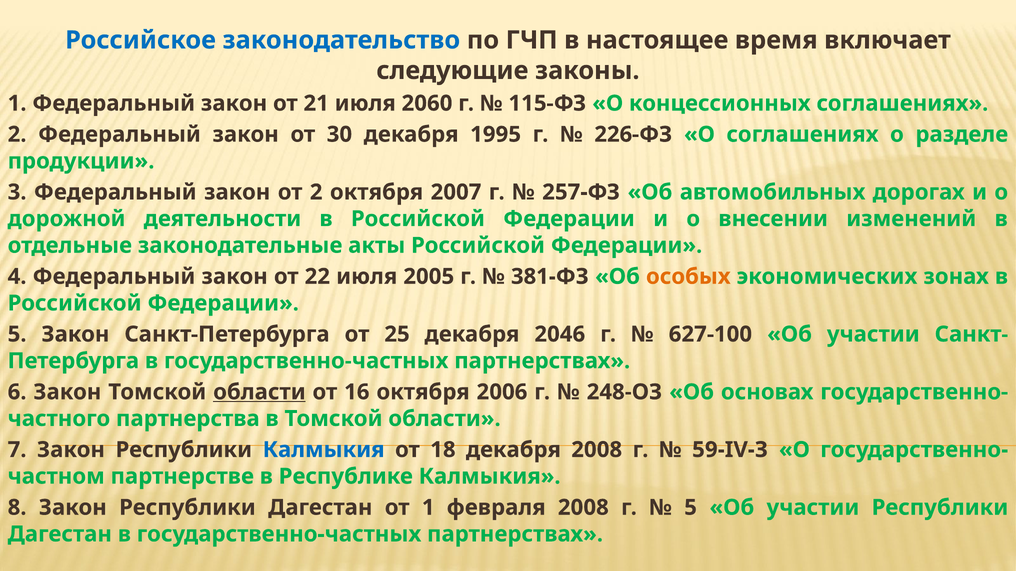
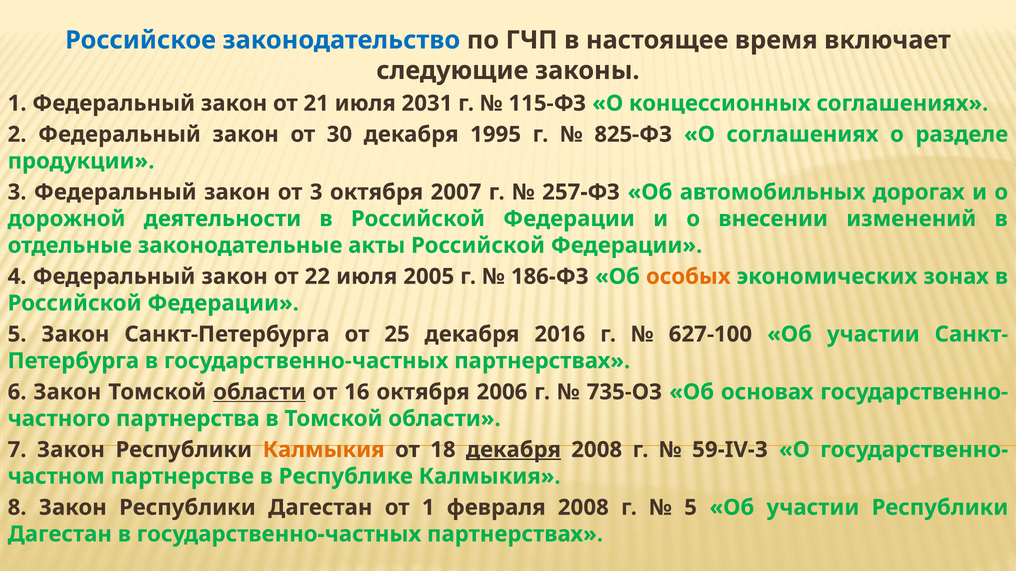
2060: 2060 -> 2031 (427, 103)
226-ФЗ: 226-ФЗ -> 825-ФЗ (633, 135)
от 2: 2 -> 3 (316, 192)
381-ФЗ: 381-ФЗ -> 186-ФЗ (550, 277)
2046: 2046 -> 2016 (560, 335)
248-ОЗ: 248-ОЗ -> 735-ОЗ (624, 392)
Калмыкия colour: blue -> orange (324, 450)
декабря underline: none -> present (513, 450)
